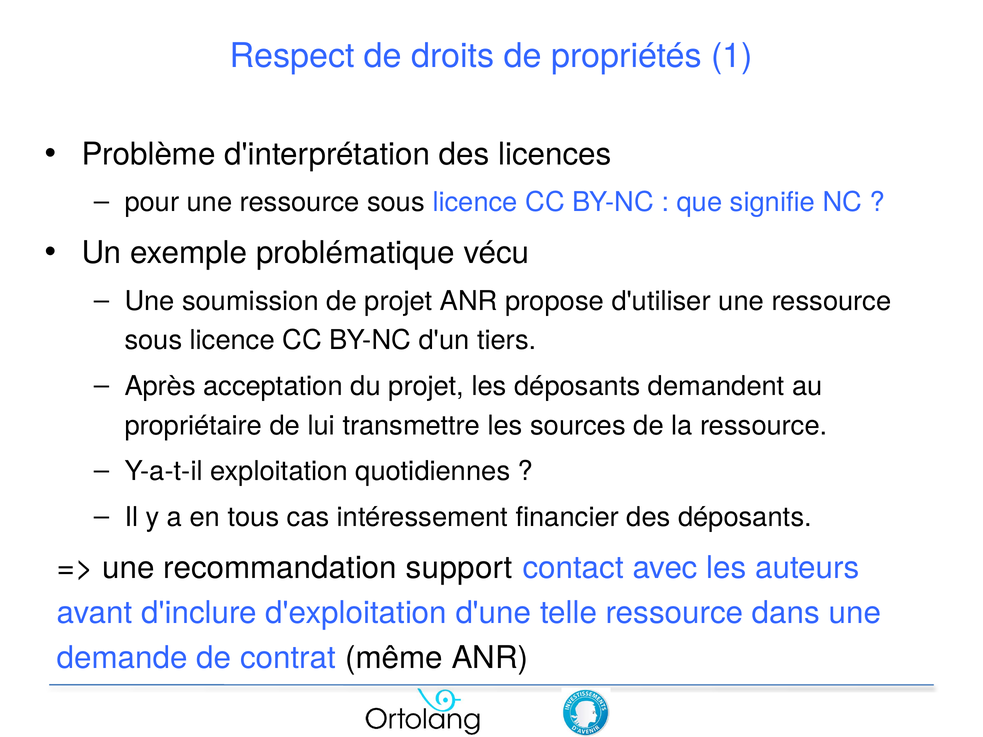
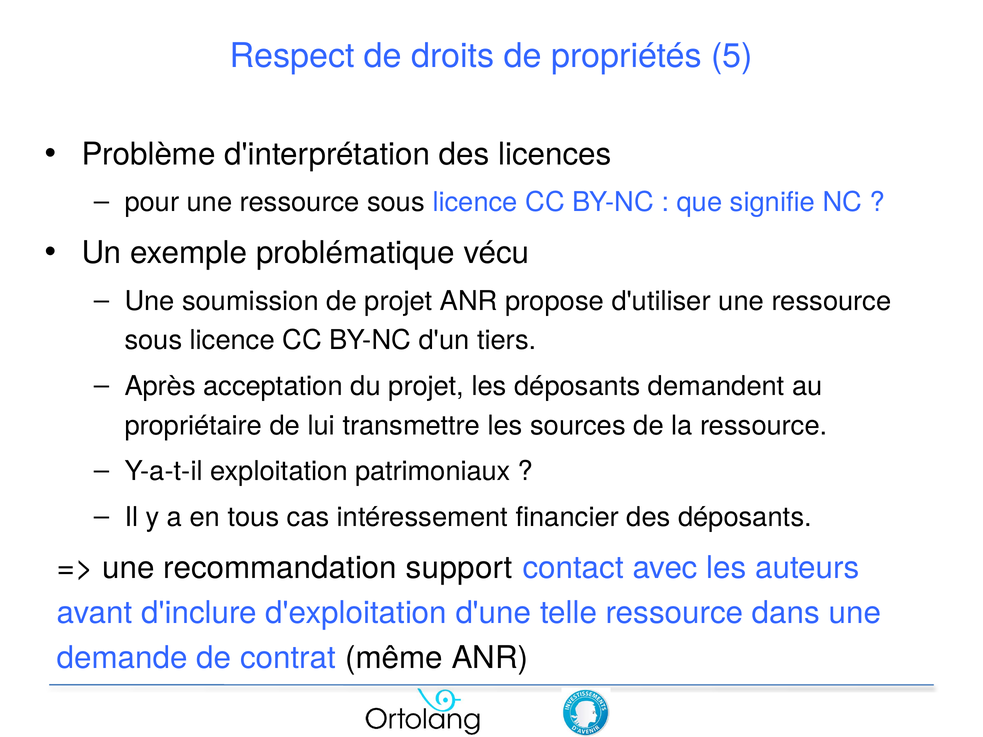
1: 1 -> 5 (732, 56)
quotidiennes: quotidiennes -> patrimoniaux (433, 471)
